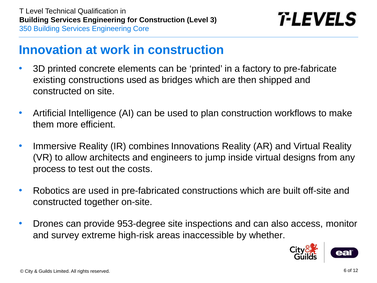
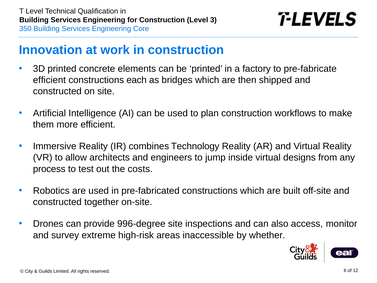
existing: existing -> efficient (49, 80)
constructions used: used -> each (137, 80)
Innovations: Innovations -> Technology (195, 146)
953-degree: 953-degree -> 996-degree (141, 224)
